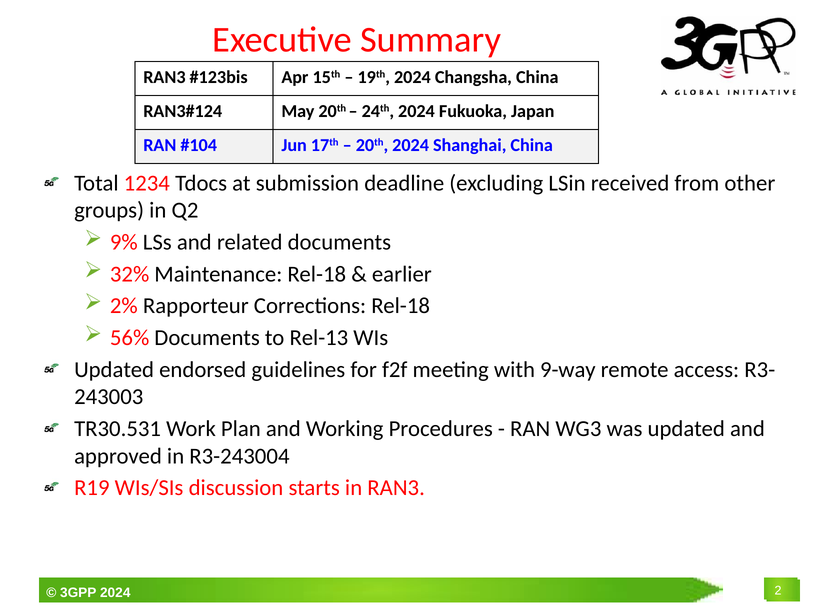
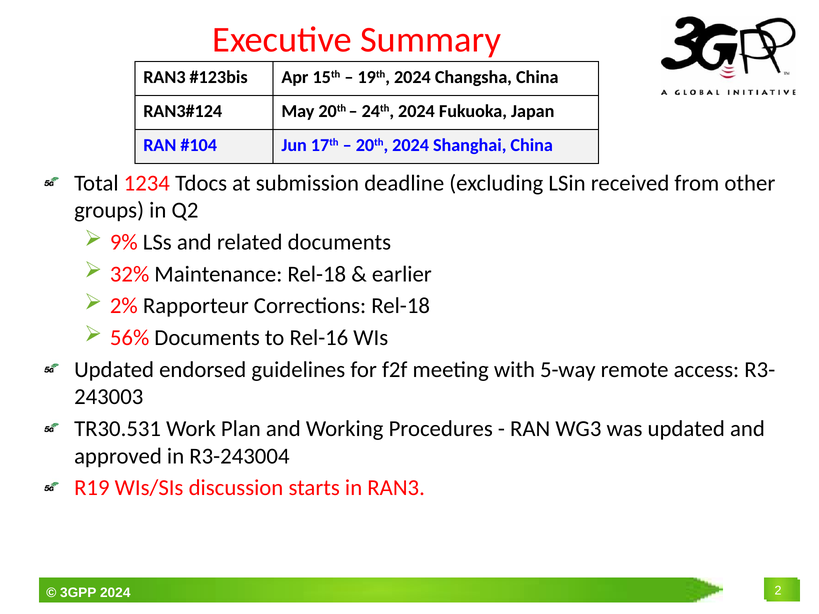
Rel-13: Rel-13 -> Rel-16 (319, 338)
9-way: 9-way -> 5-way (568, 370)
